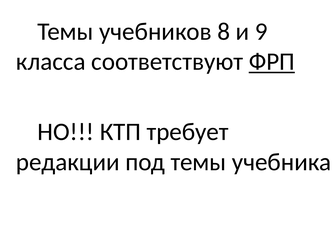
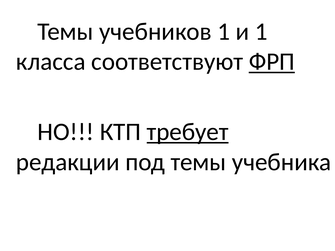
учебников 8: 8 -> 1 (224, 32)
и 9: 9 -> 1 (261, 32)
требует underline: none -> present (188, 132)
